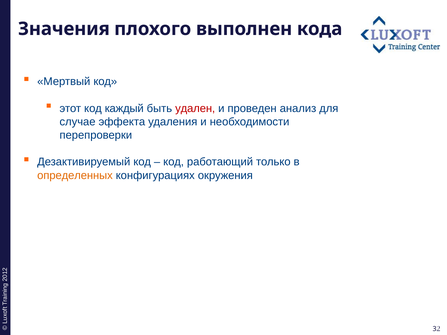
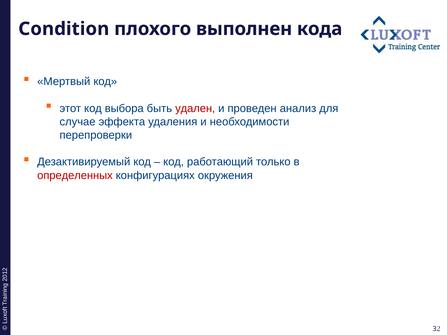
Значения: Значения -> Condition (64, 29)
каждый: каждый -> выбора (124, 108)
определенных colour: orange -> red (75, 175)
